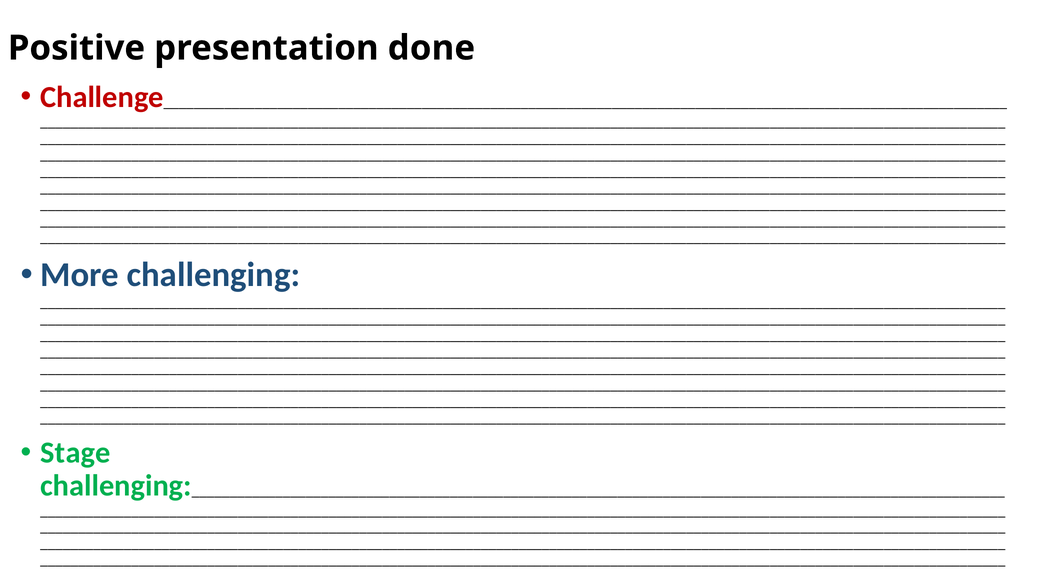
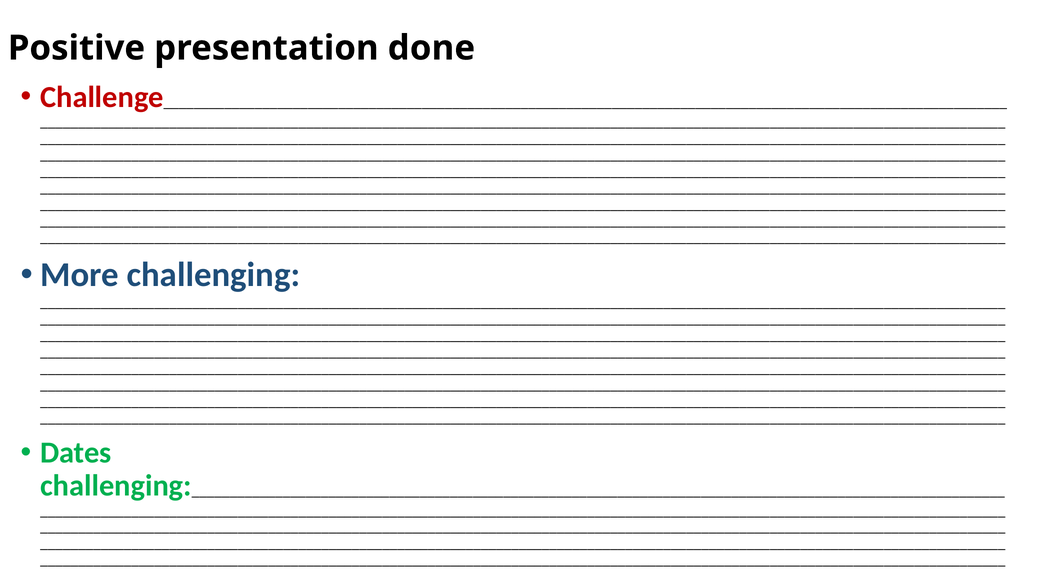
Stage: Stage -> Dates (76, 453)
